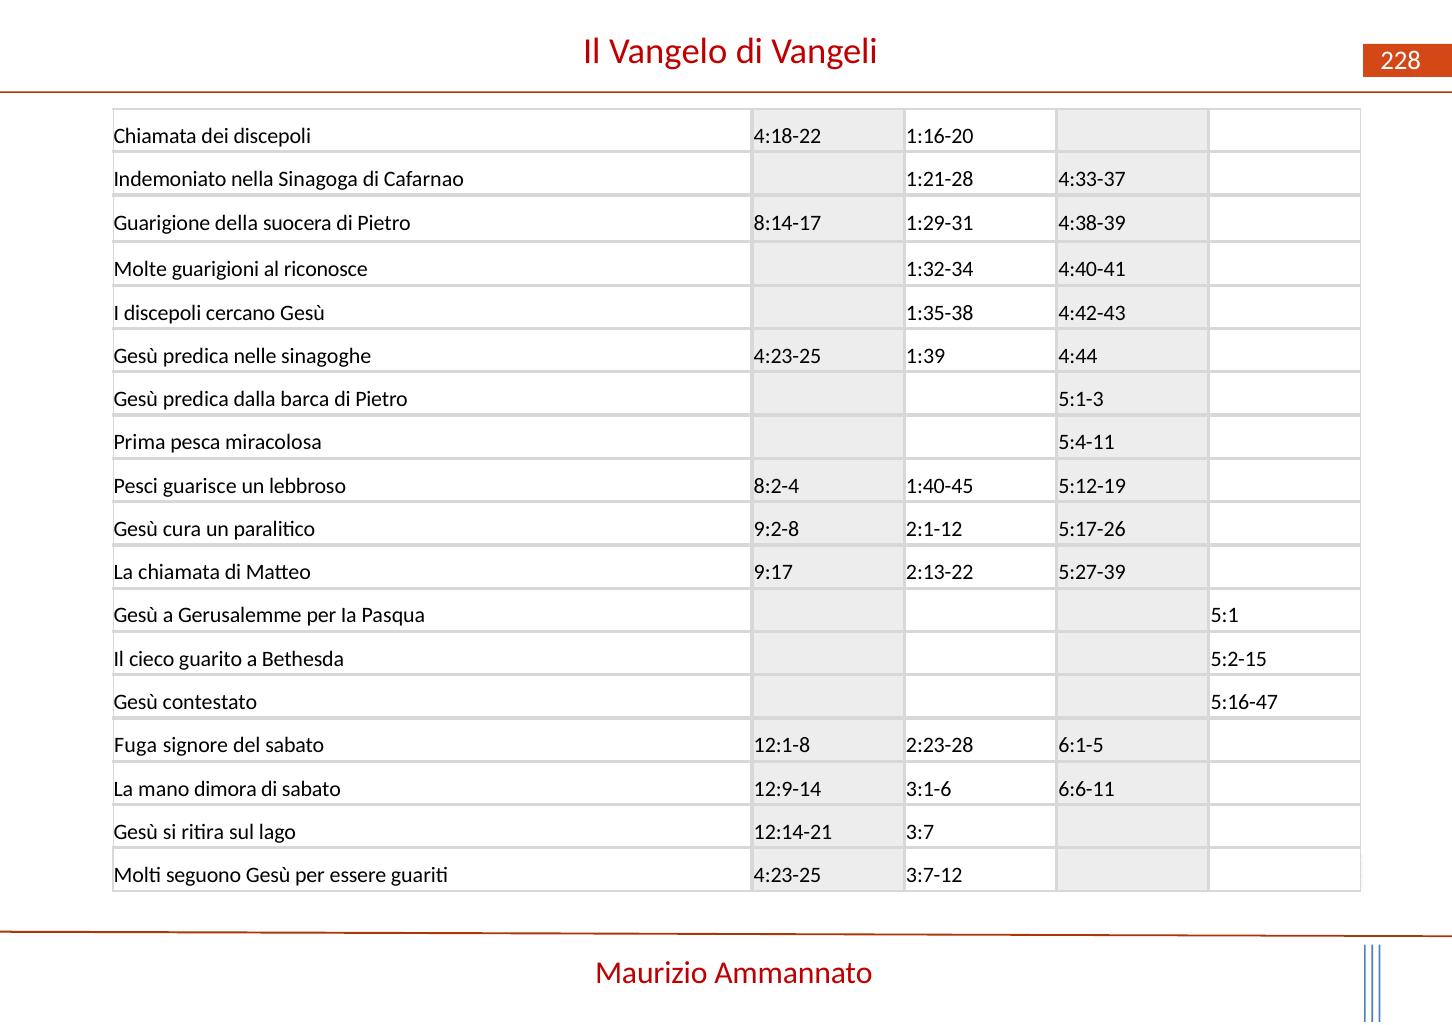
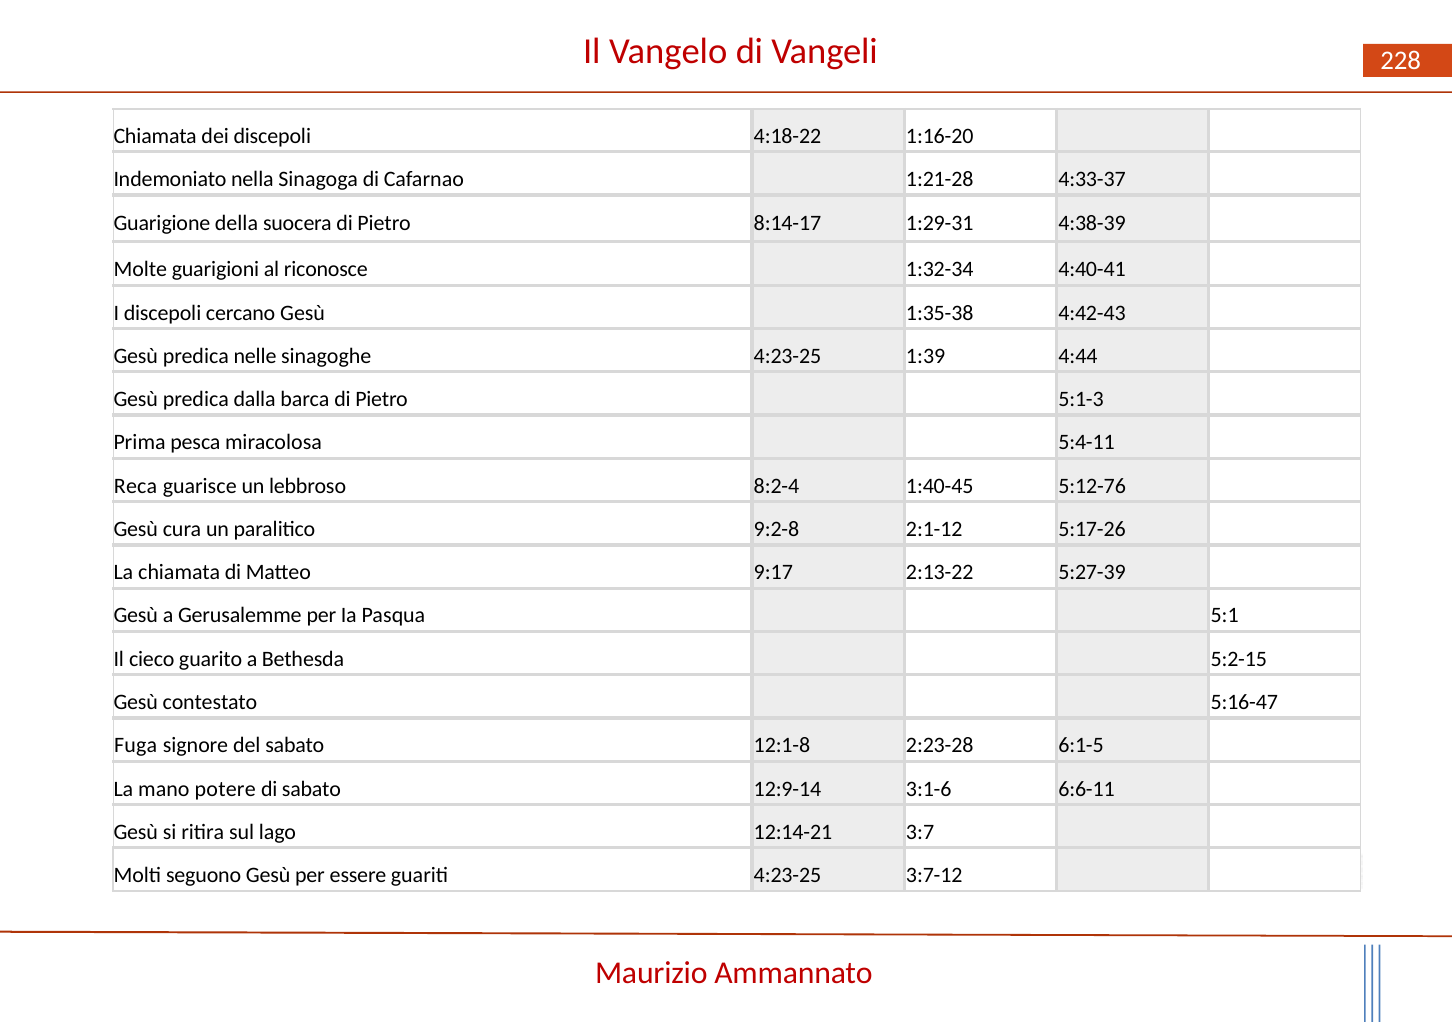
Pesci: Pesci -> Reca (136, 486)
5:12-19: 5:12-19 -> 5:12-76 (1092, 486)
dimora: dimora -> potere (225, 789)
